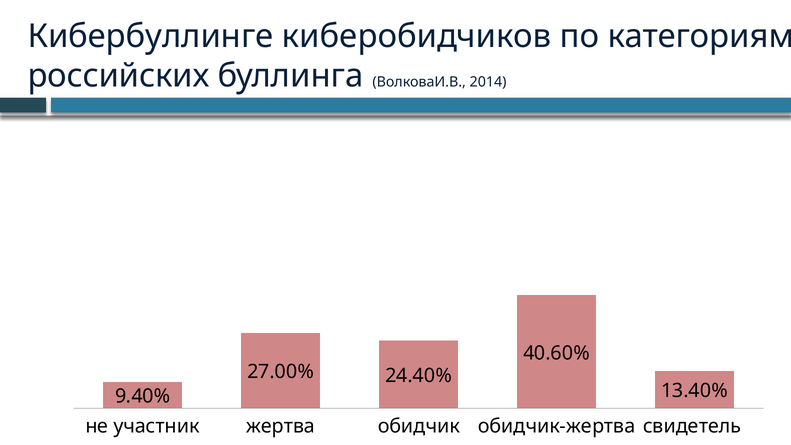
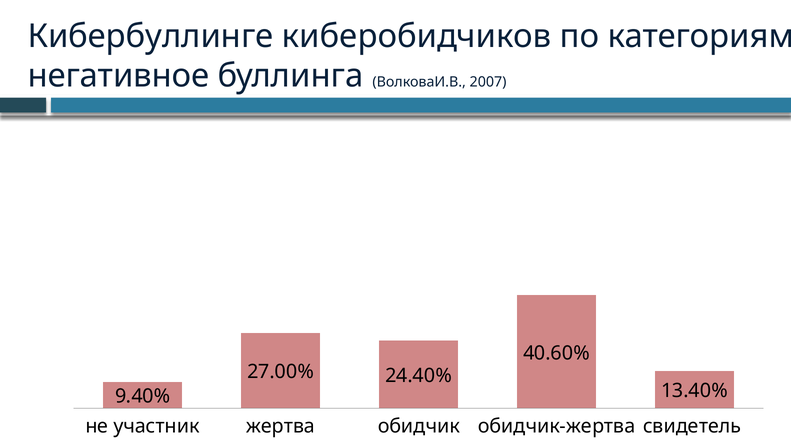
российских: российских -> негативное (118, 76)
2014: 2014 -> 2007 (488, 82)
